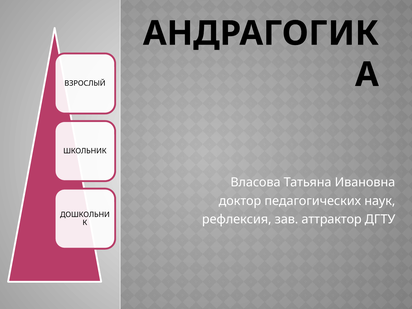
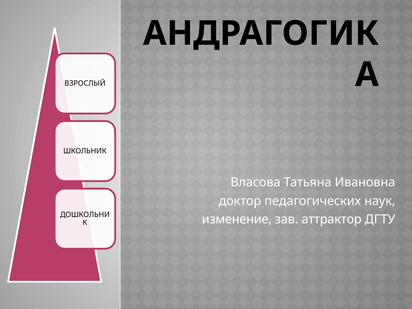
рефлексия: рефлексия -> изменение (237, 219)
